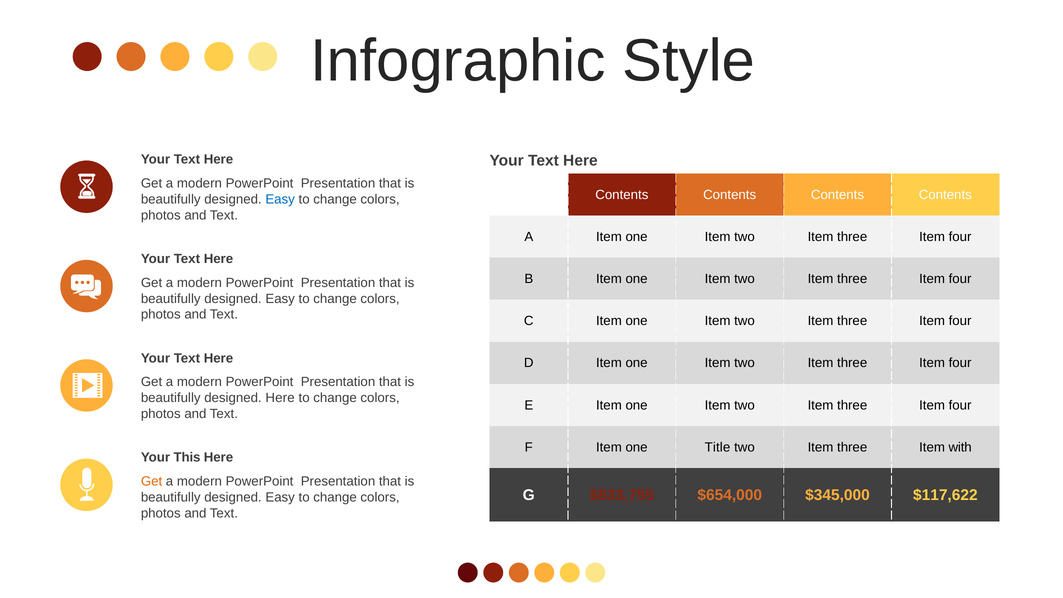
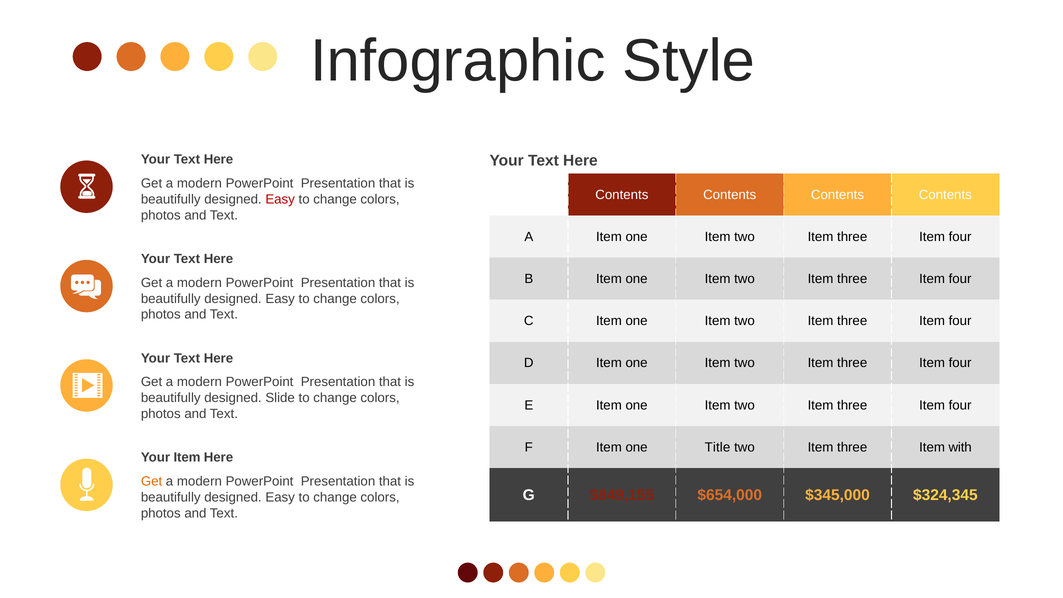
Easy colour: blue -> red (280, 199)
designed Here: Here -> Slide (280, 398)
Your This: This -> Item (187, 457)
$833,755: $833,755 -> $849,155 (622, 495)
$117,622: $117,622 -> $324,345 (945, 495)
